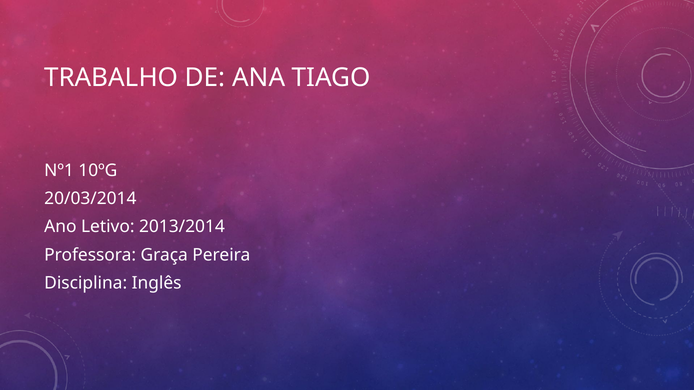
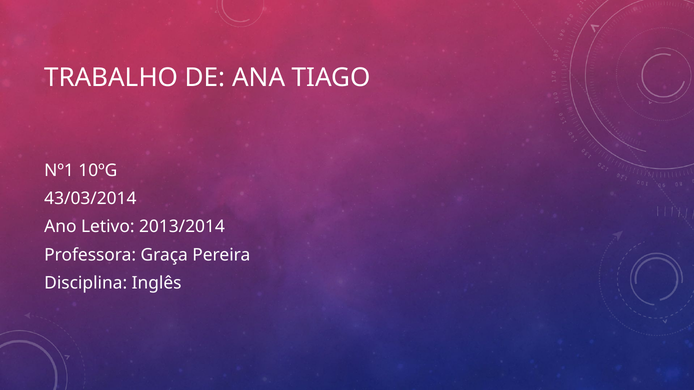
20/03/2014: 20/03/2014 -> 43/03/2014 (90, 199)
